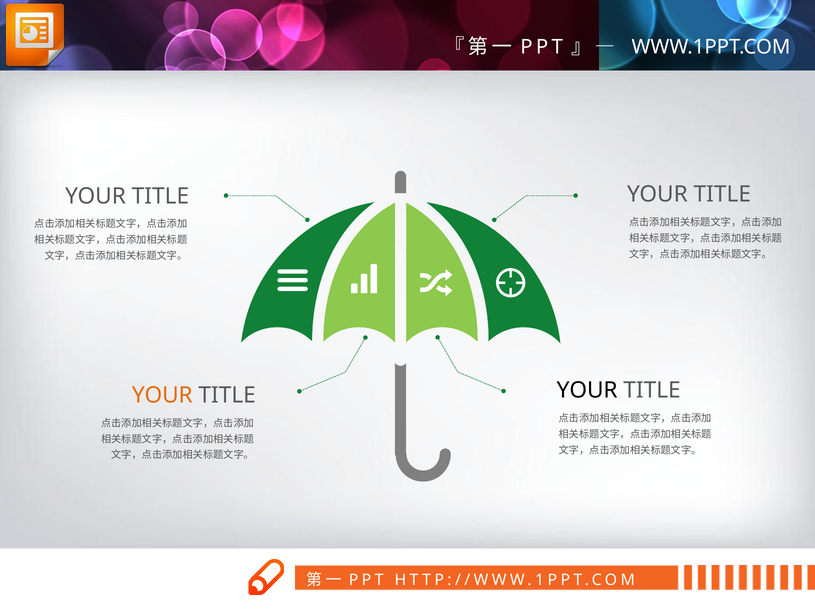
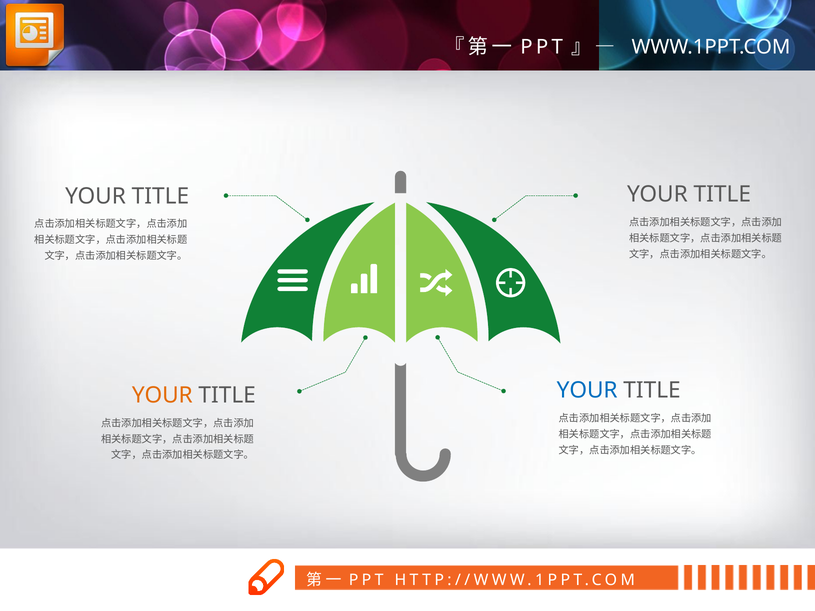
YOUR colour: black -> blue (587, 391)
